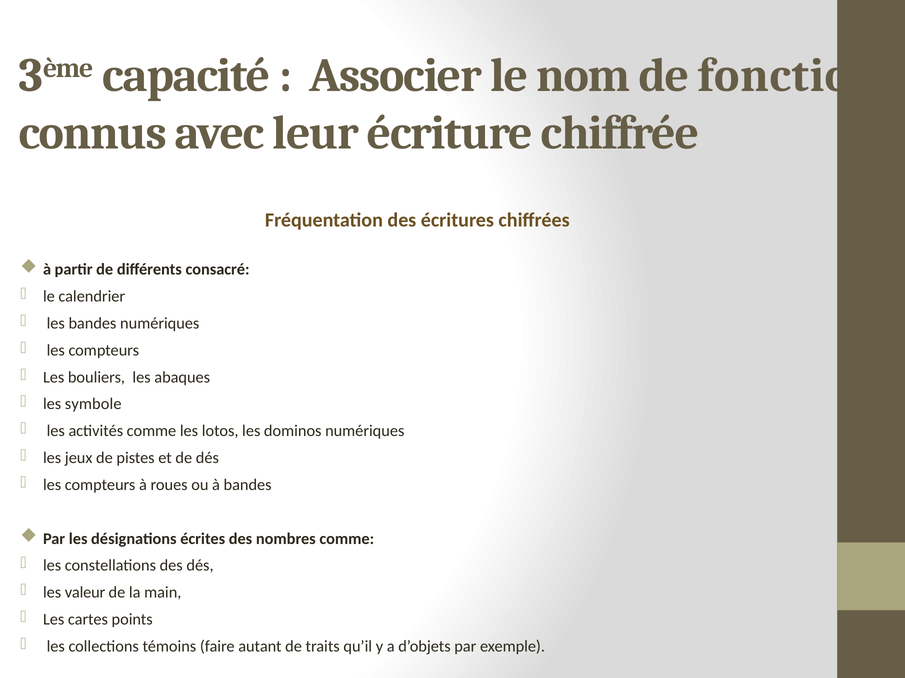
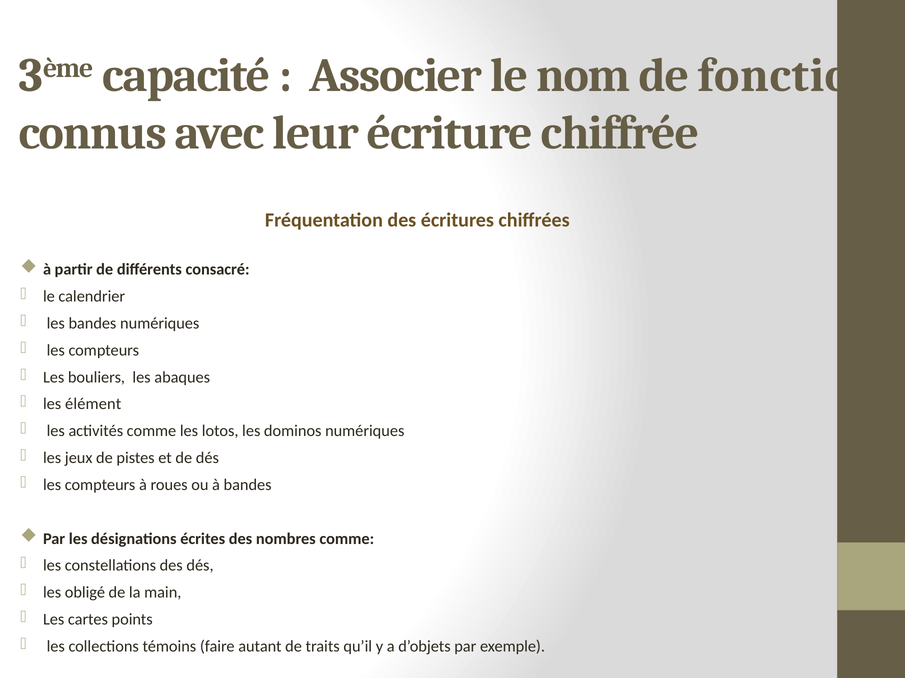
symbole: symbole -> élément (93, 405)
valeur: valeur -> obligé (85, 593)
